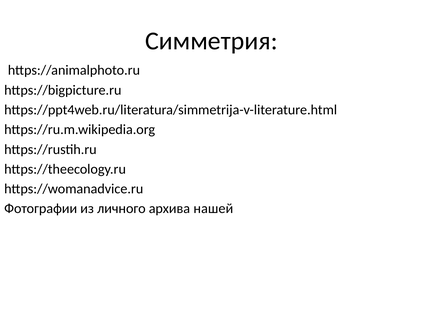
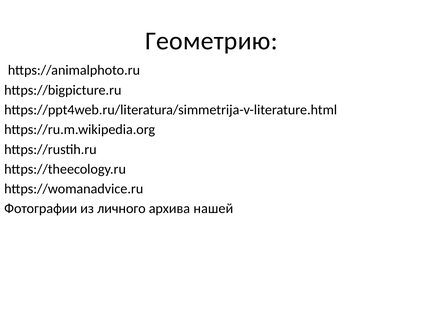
Симметрия: Симметрия -> Геометрию (211, 41)
